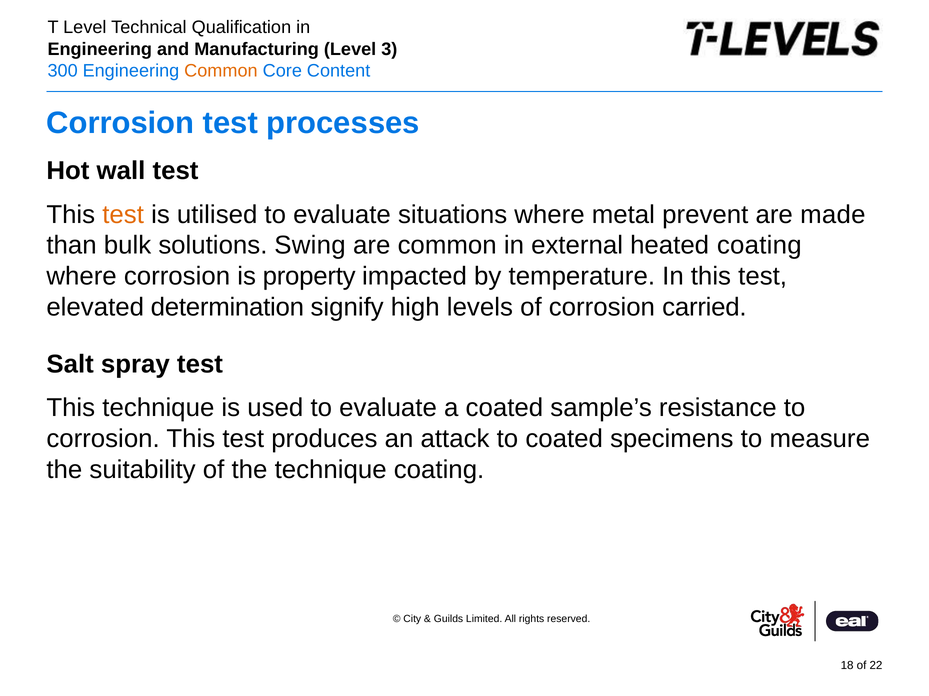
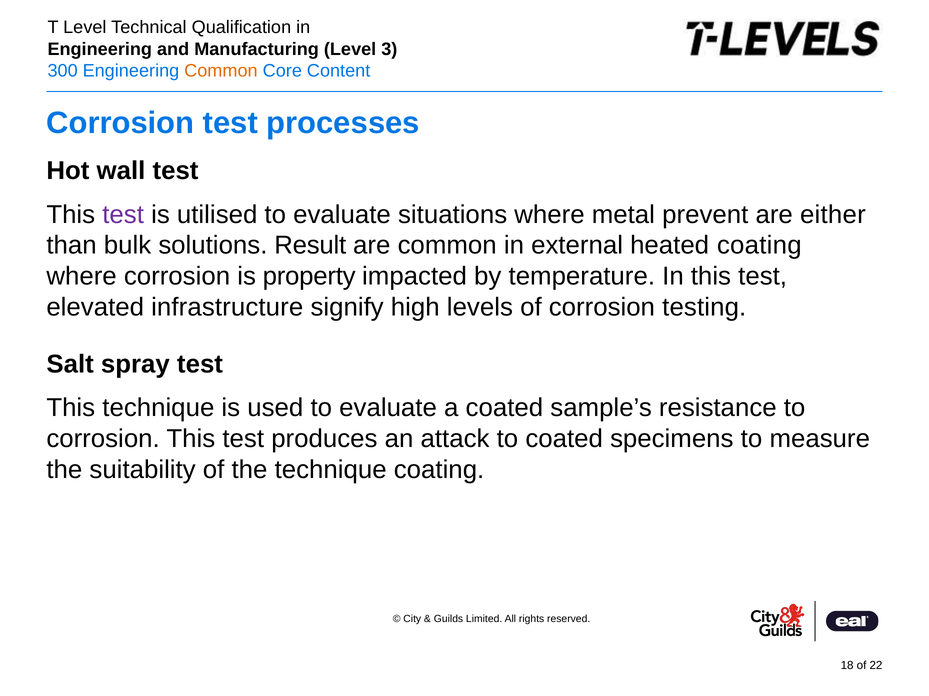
test colour: orange -> purple (123, 215)
made: made -> either (833, 215)
Swing: Swing -> Result (310, 246)
determination: determination -> infrastructure (227, 308)
carried: carried -> testing (704, 308)
